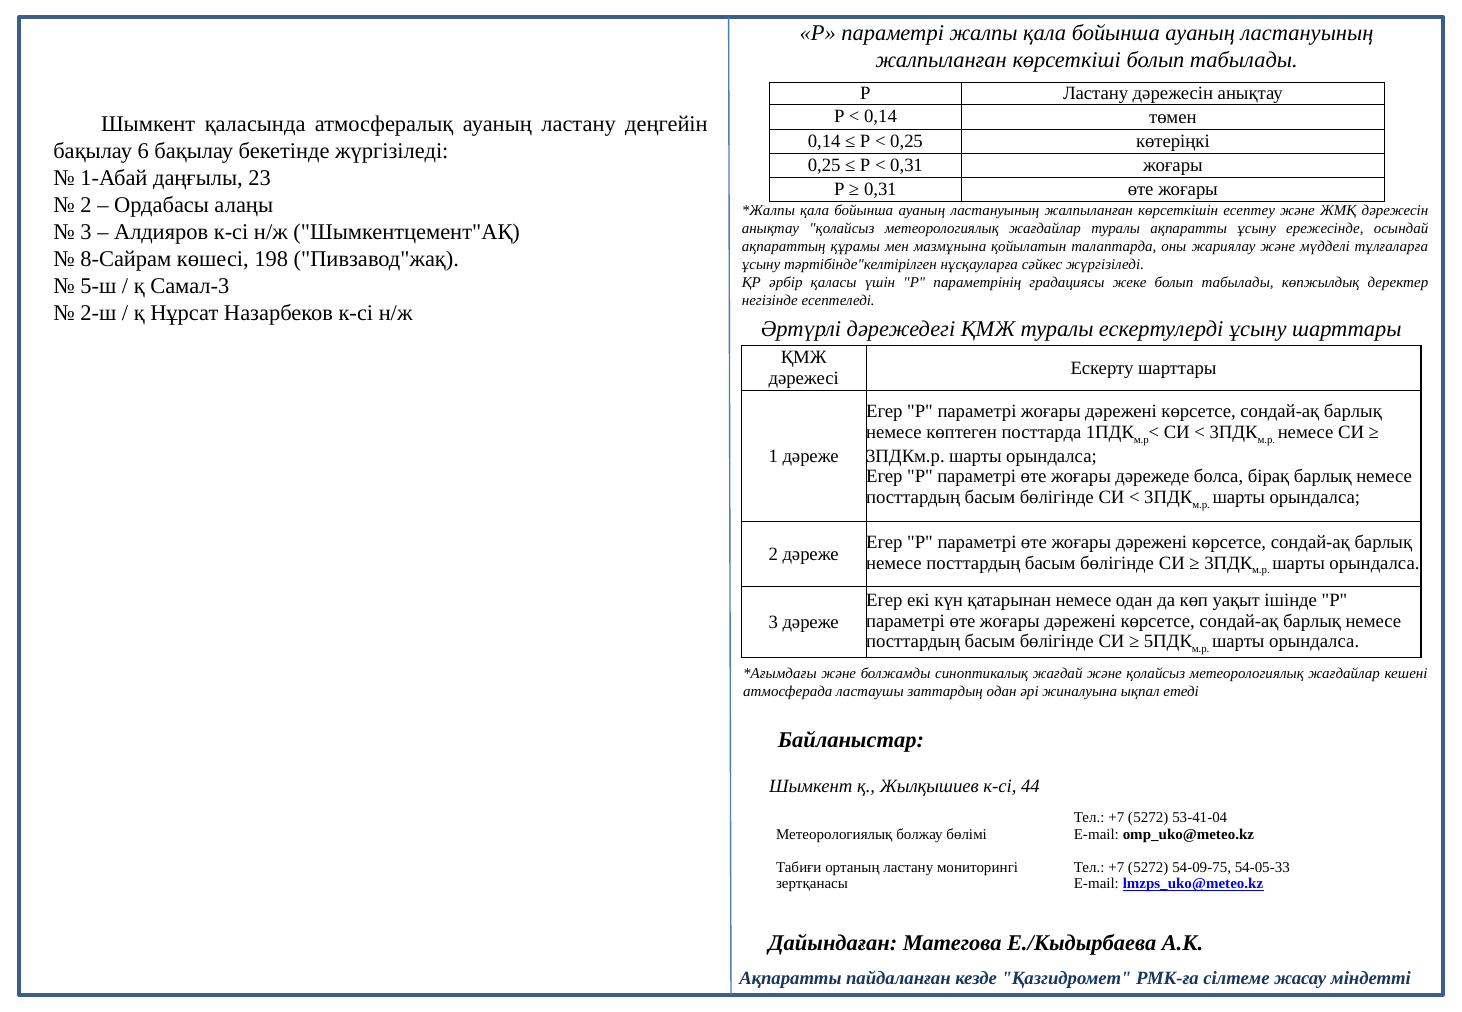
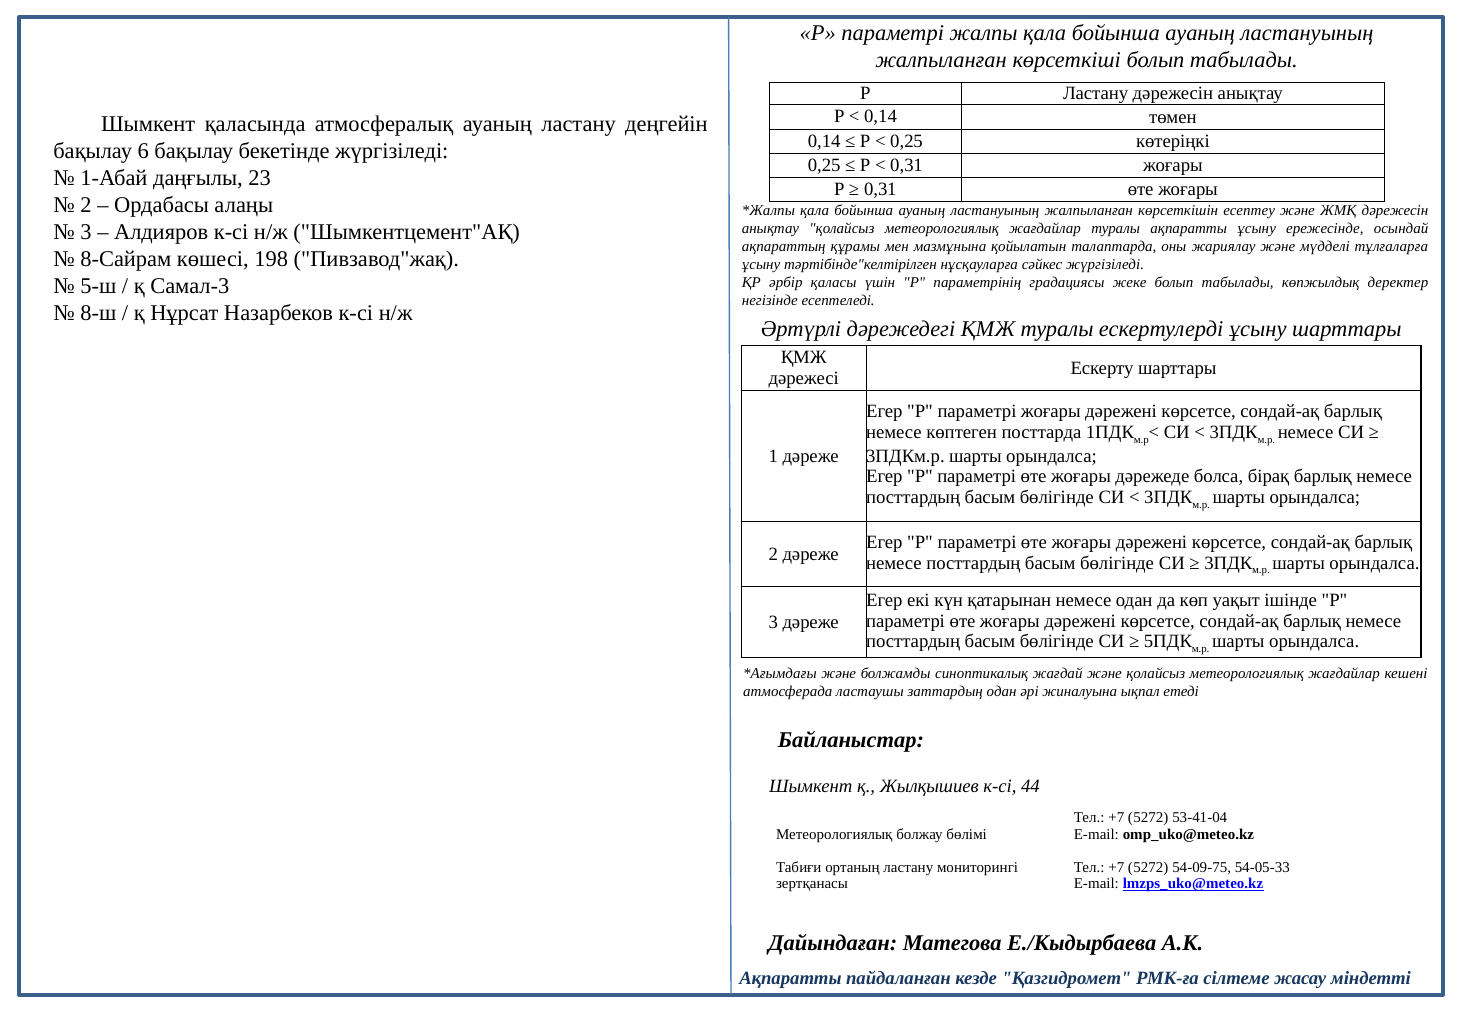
2-ш: 2-ш -> 8-ш (98, 313)
